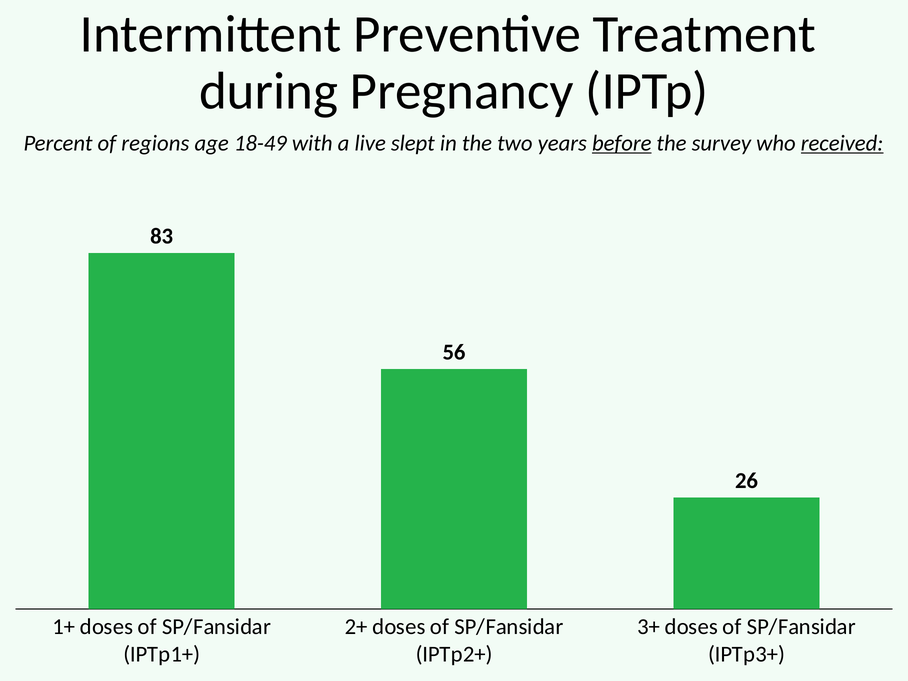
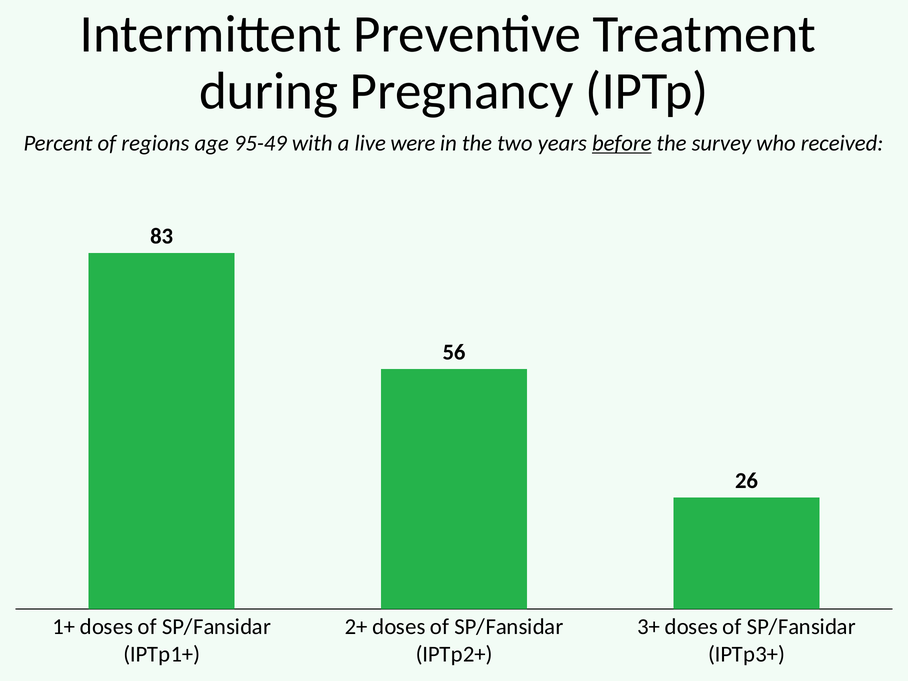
18-49: 18-49 -> 95-49 (260, 143)
slept: slept -> were (413, 143)
received underline: present -> none (842, 143)
